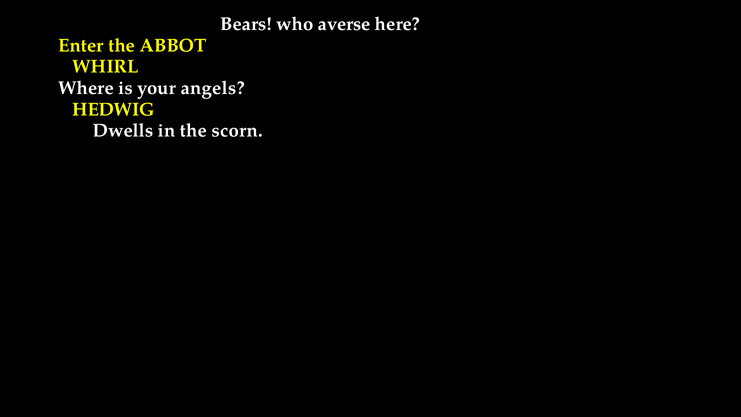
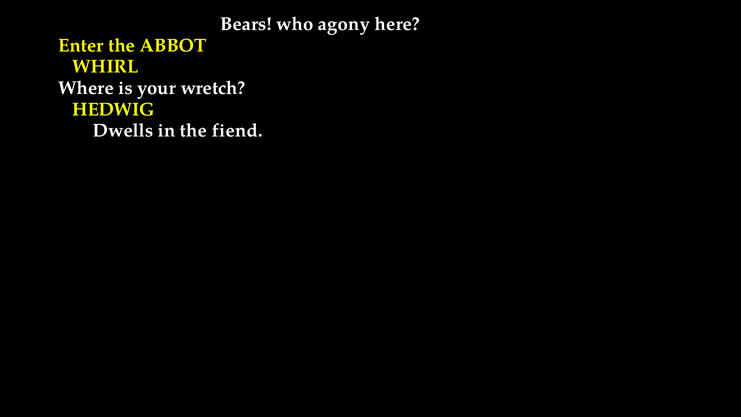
averse: averse -> agony (344, 24)
angels: angels -> wretch (213, 88)
scorn: scorn -> fiend (237, 131)
